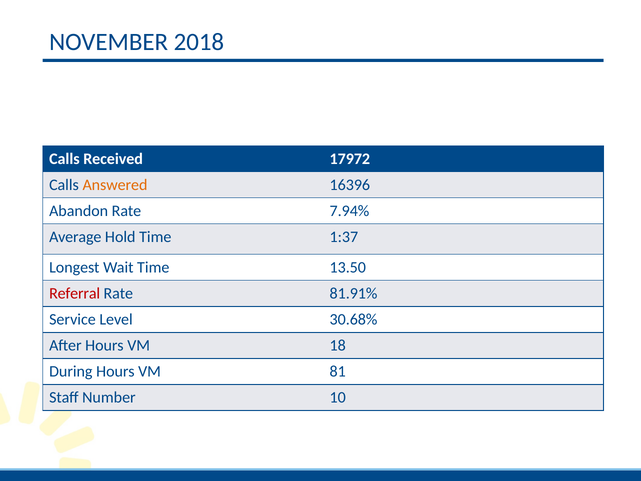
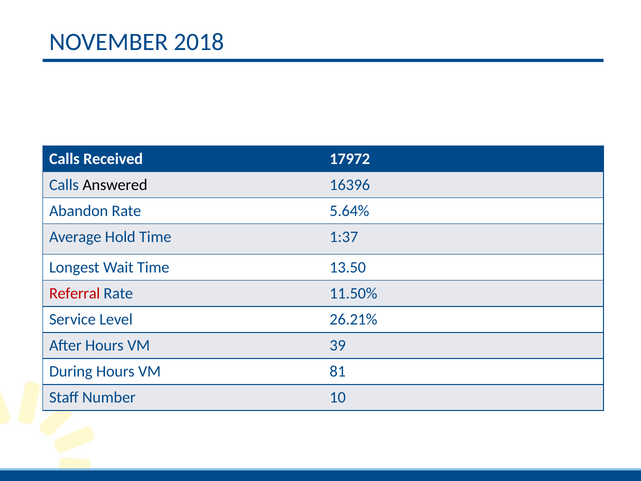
Answered colour: orange -> black (115, 185)
7.94%: 7.94% -> 5.64% (349, 211)
81.91%: 81.91% -> 11.50% (353, 293)
30.68%: 30.68% -> 26.21% (353, 319)
18: 18 -> 39 (338, 345)
